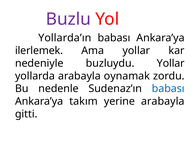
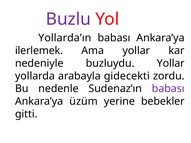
oynamak: oynamak -> gidecekti (127, 76)
babası colour: blue -> purple (168, 89)
takım: takım -> üzüm (84, 102)
yerine arabayla: arabayla -> bebekler (163, 102)
